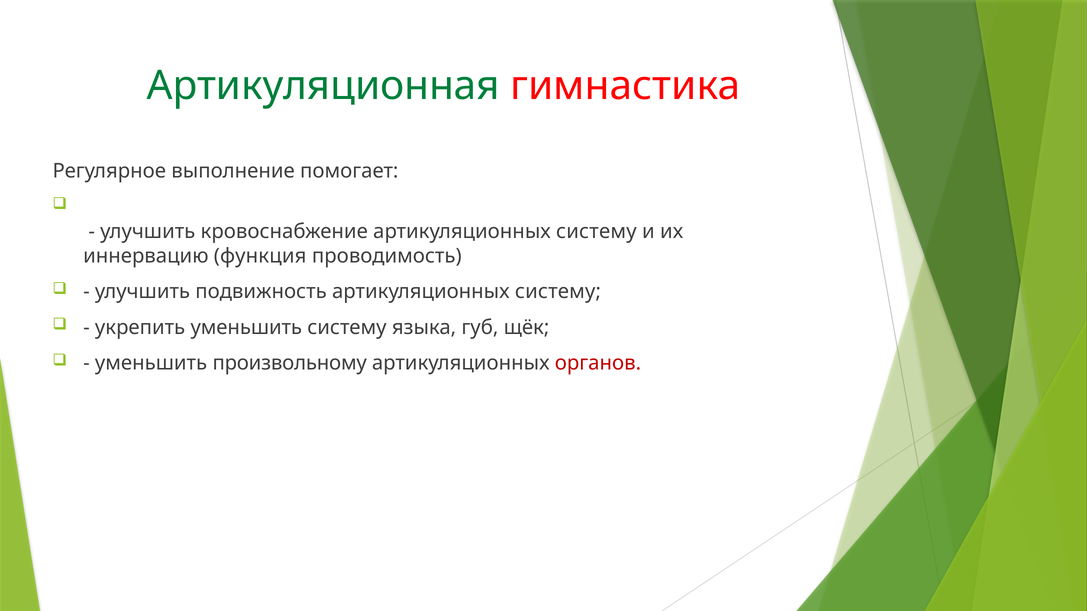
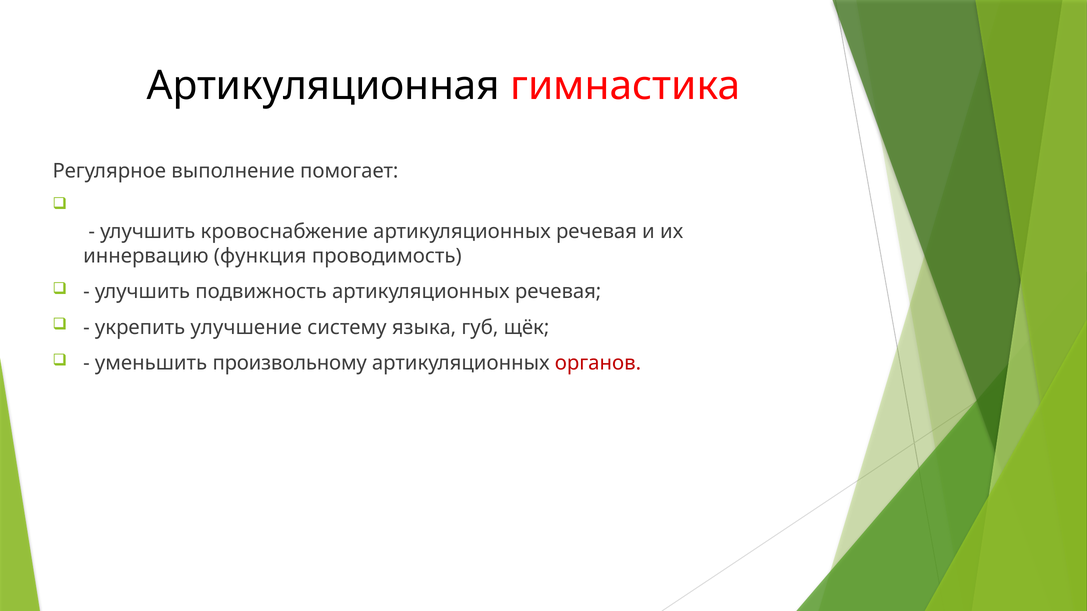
Артикуляционная colour: green -> black (323, 86)
кровоснабжение артикуляционных систему: систему -> речевая (597, 232)
подвижность артикуляционных систему: систему -> речевая (558, 292)
укрепить уменьшить: уменьшить -> улучшение (246, 328)
